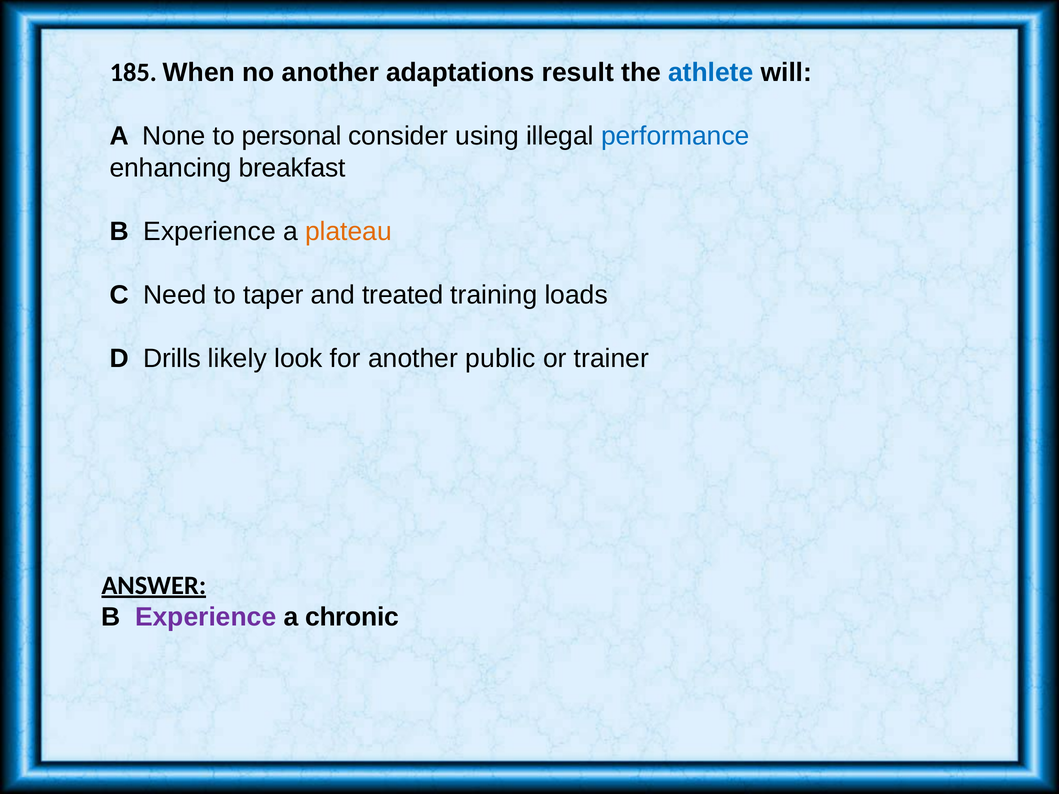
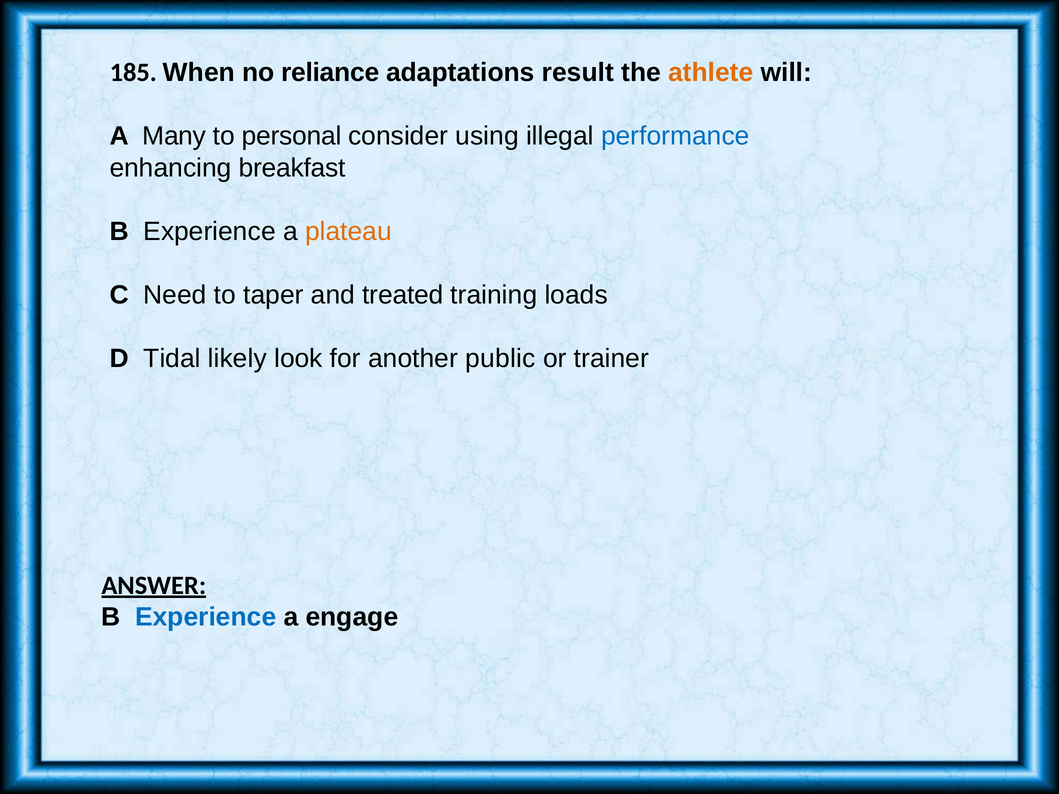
no another: another -> reliance (330, 73)
athlete colour: blue -> orange (711, 73)
None: None -> Many (174, 136)
Drills: Drills -> Tidal (172, 358)
Experience colour: purple -> blue (206, 617)
chronic: chronic -> engage (352, 617)
